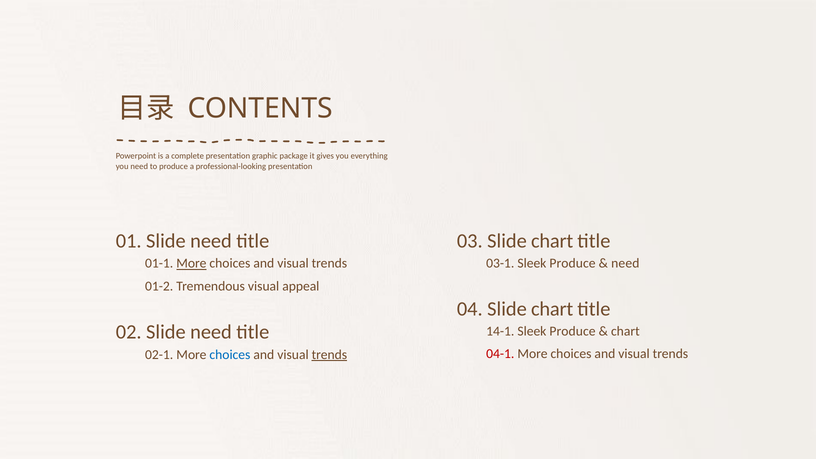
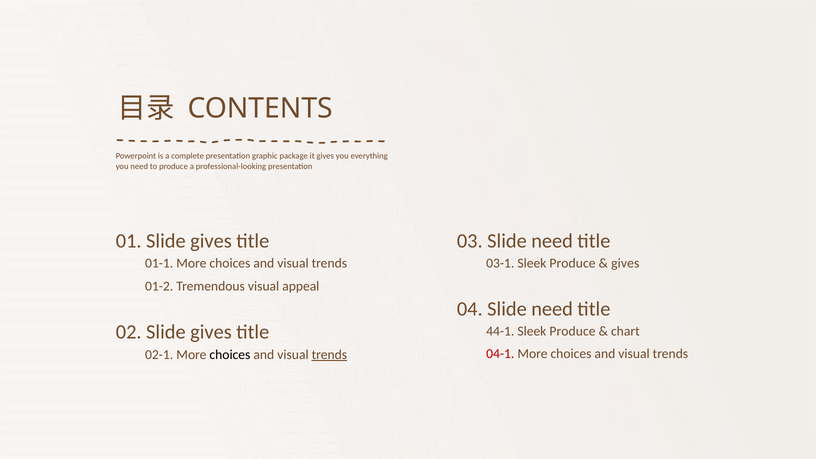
01 Slide need: need -> gives (211, 241)
03 Slide chart: chart -> need (552, 241)
More underline: present -> none (191, 264)
need: need -> gives (625, 264)
04 Slide chart: chart -> need (552, 309)
02 Slide need: need -> gives (211, 332)
14-1: 14-1 -> 44-1 (500, 331)
choices colour: blue -> black (230, 355)
